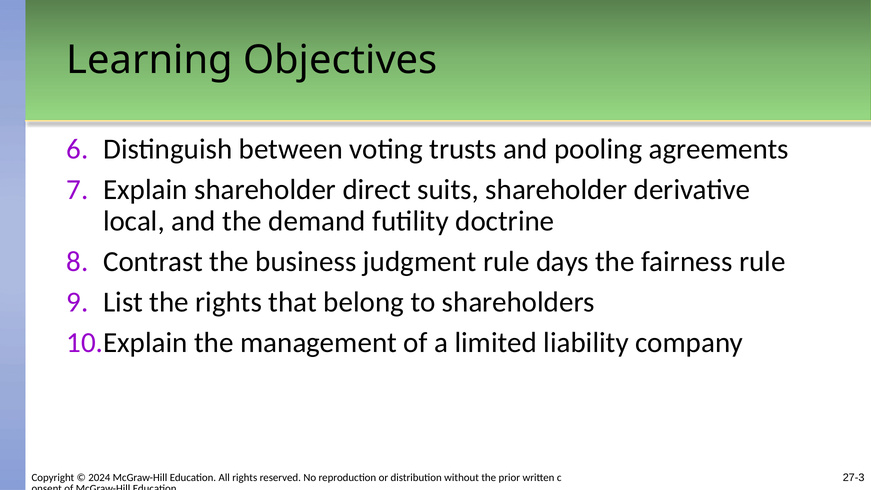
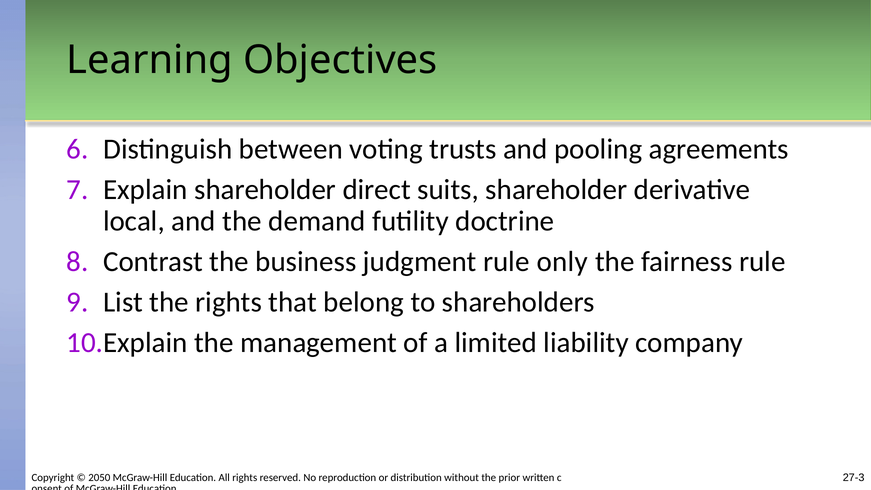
days: days -> only (562, 261)
2024: 2024 -> 2050 (99, 478)
